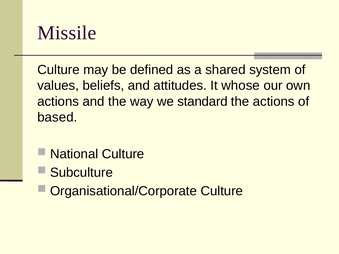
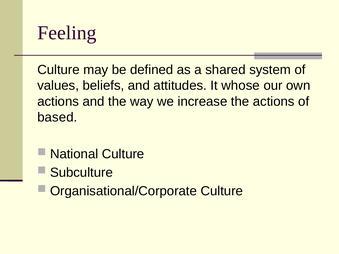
Missile: Missile -> Feeling (67, 33)
standard: standard -> increase (202, 102)
